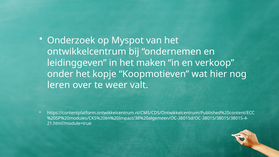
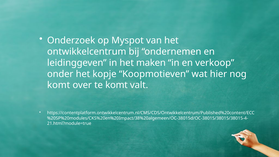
leren: leren -> komt (59, 85)
te weer: weer -> komt (116, 85)
